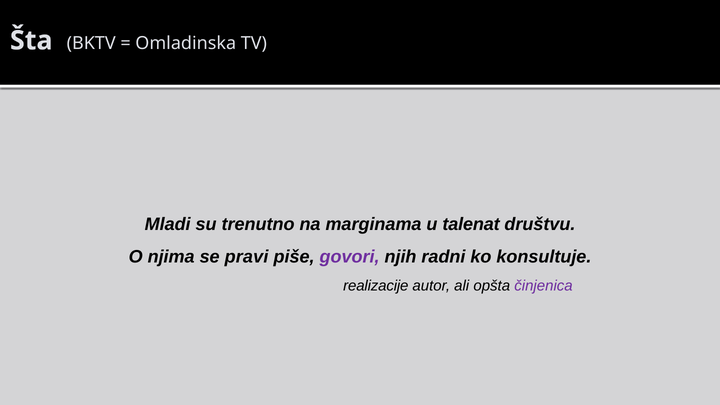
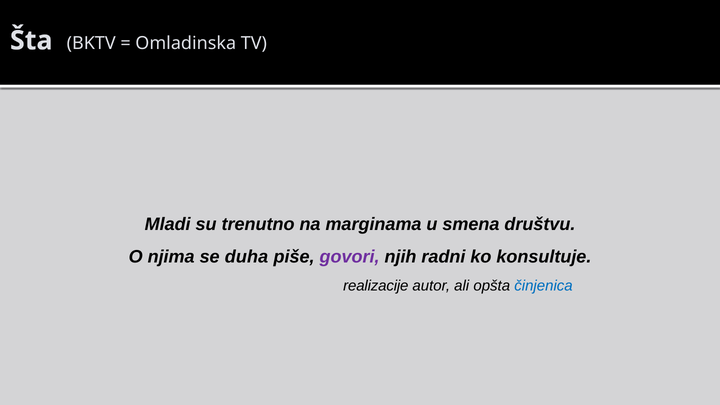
talenat: talenat -> smena (471, 225)
pravi: pravi -> duha (247, 257)
činjenica colour: purple -> blue (544, 286)
